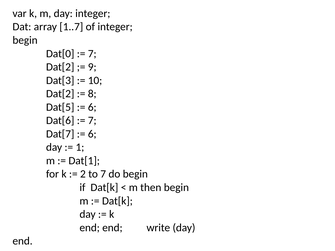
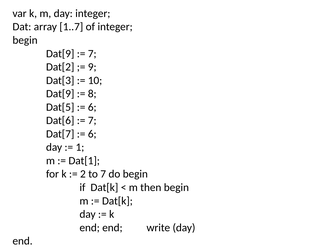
Dat[0: Dat[0 -> Dat[9 (60, 54)
Dat[2: Dat[2 -> Dat[9 (60, 94)
